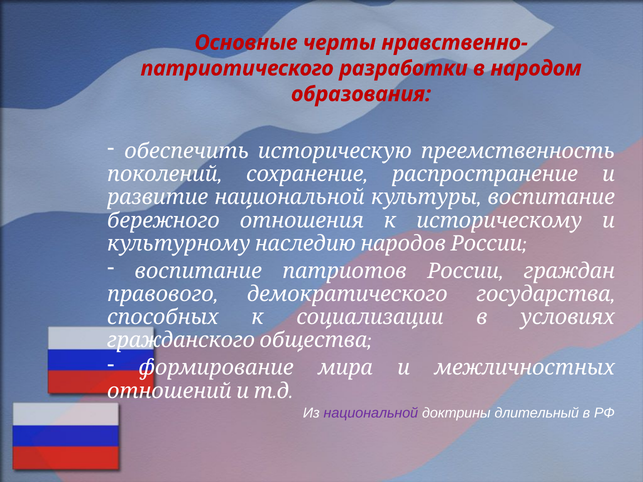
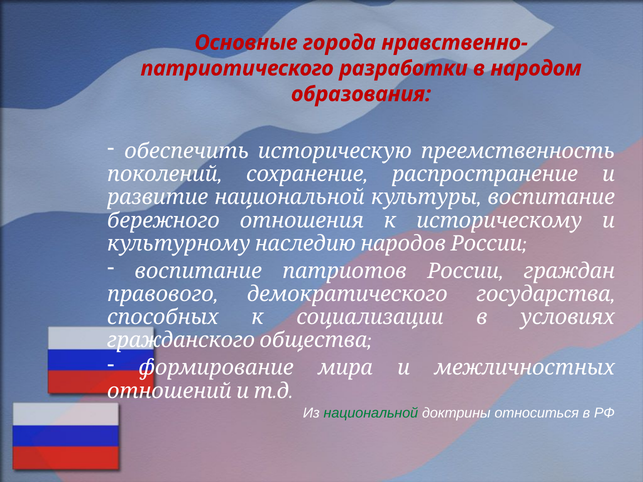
черты: черты -> города (339, 43)
национальной colour: purple -> green (371, 413)
длительный: длительный -> относиться (537, 413)
